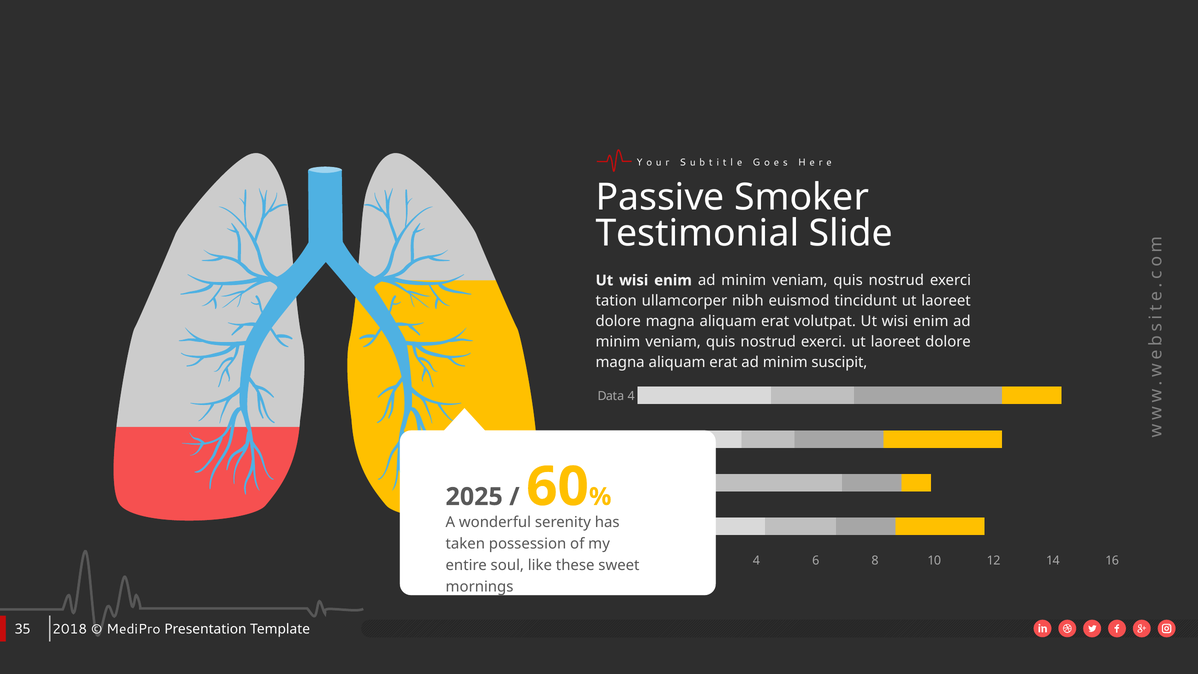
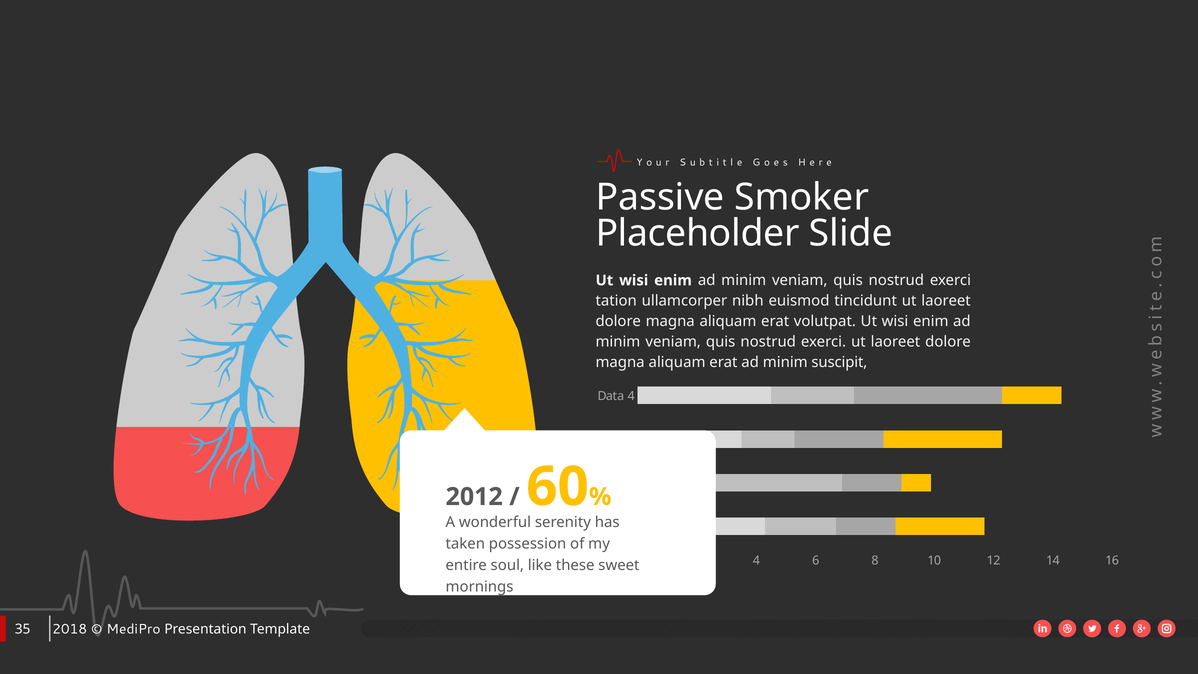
Testimonial: Testimonial -> Placeholder (698, 233)
2025: 2025 -> 2012 (474, 497)
